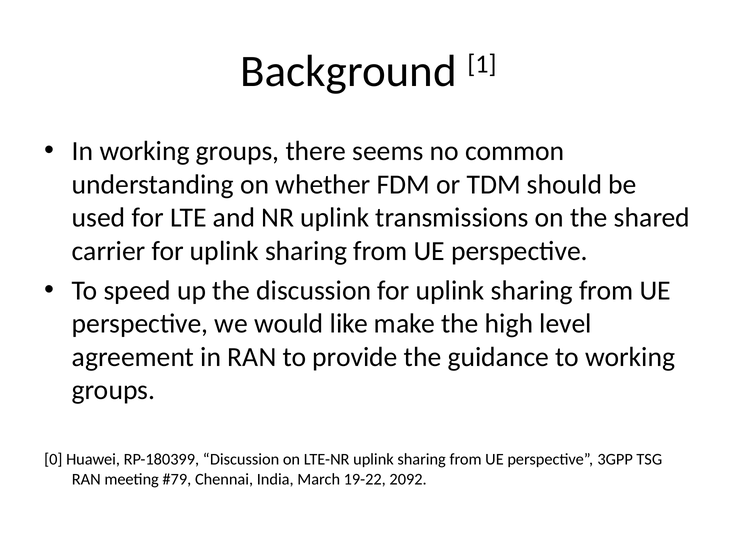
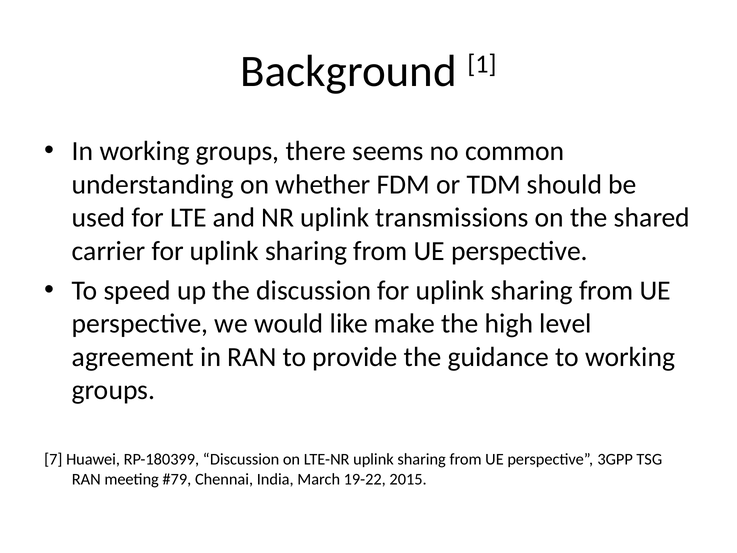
0: 0 -> 7 (53, 459)
2092: 2092 -> 2015 (408, 479)
